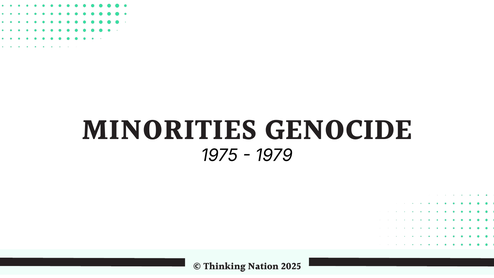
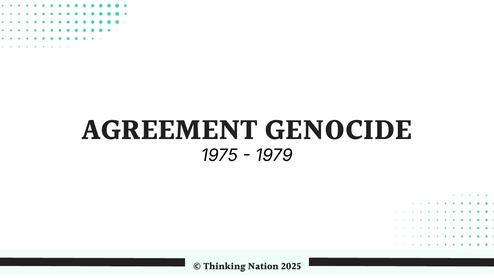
MINORITIES: MINORITIES -> AGREEMENT (170, 131)
